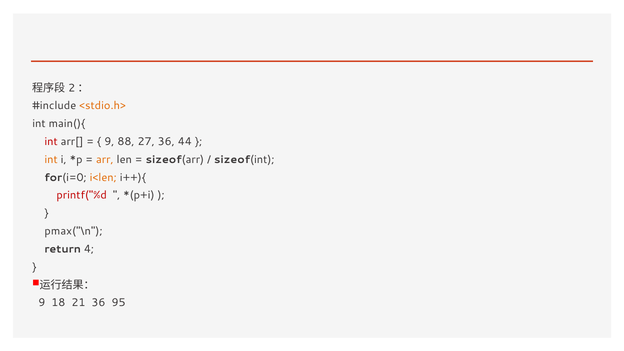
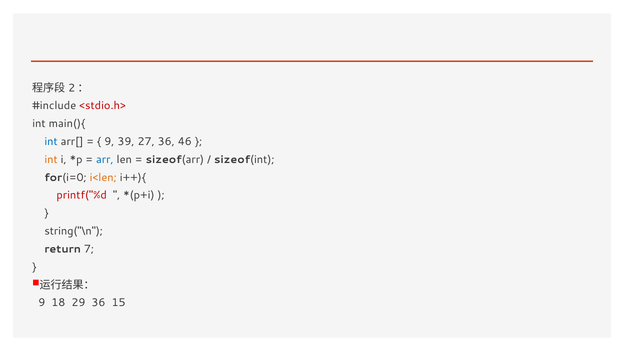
<stdio.h> colour: orange -> red (103, 106)
int colour: red -> blue (51, 142)
88: 88 -> 39 (126, 142)
44: 44 -> 46 (185, 142)
arr colour: orange -> blue (105, 160)
pmax("\n: pmax("\n -> string("\n (74, 231)
4: 4 -> 7 (89, 249)
21: 21 -> 29 (78, 303)
95: 95 -> 15 (119, 303)
